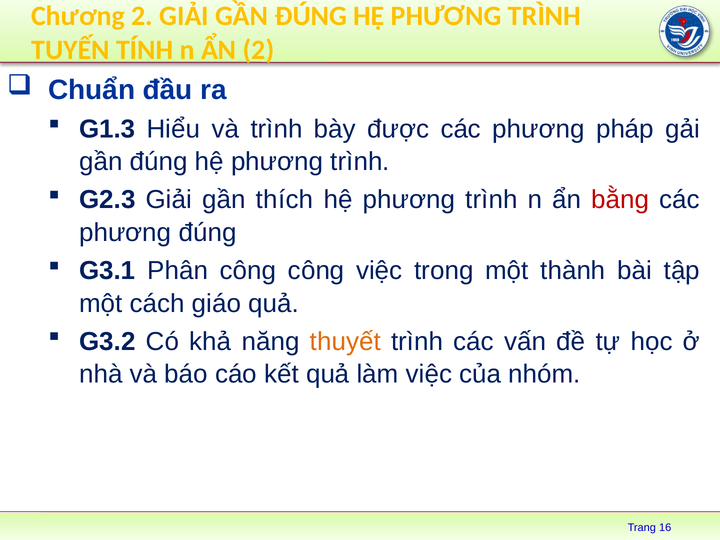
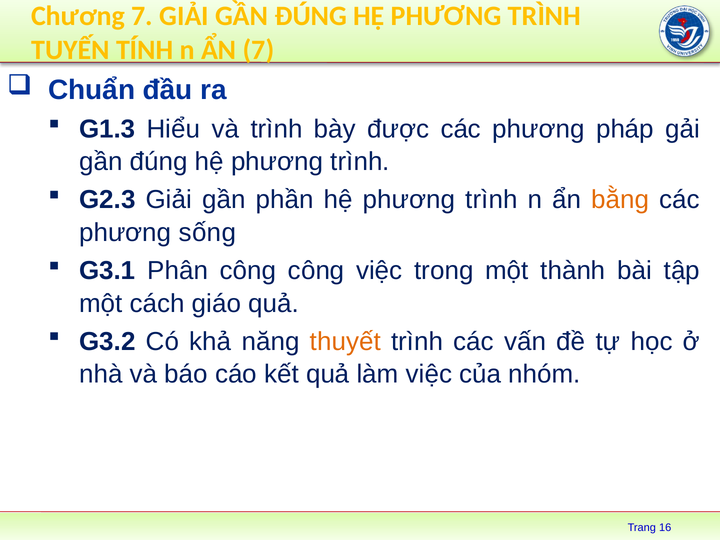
Chương 2: 2 -> 7 (142, 16)
ẨN 2: 2 -> 7 (258, 50)
thích: thích -> phần (285, 200)
bằng colour: red -> orange (620, 200)
phương đúng: đúng -> sống (207, 233)
